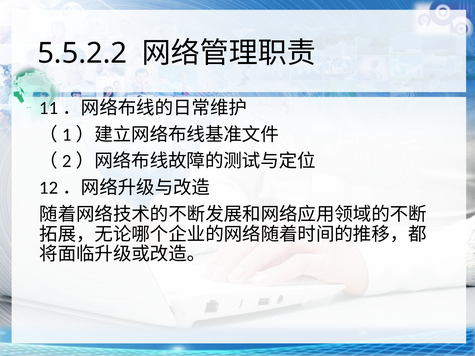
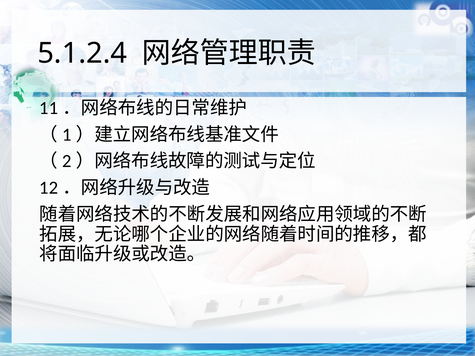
5.5.2.2: 5.5.2.2 -> 5.1.2.4 (82, 53)
